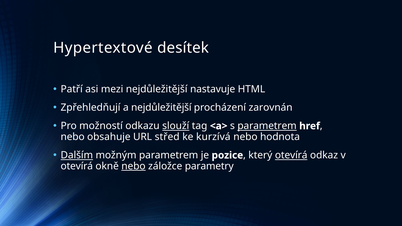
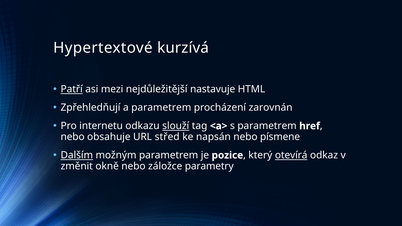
desítek: desítek -> kurzívá (183, 48)
Patří underline: none -> present (72, 89)
a nejdůležitější: nejdůležitější -> parametrem (161, 108)
možností: možností -> internetu (101, 126)
parametrem underline: present -> none (267, 126)
kurzívá: kurzívá -> napsán (213, 137)
hodnota: hodnota -> písmene (280, 137)
otevírá: otevírá -> změnit (77, 166)
nebo underline: present -> none (133, 166)
